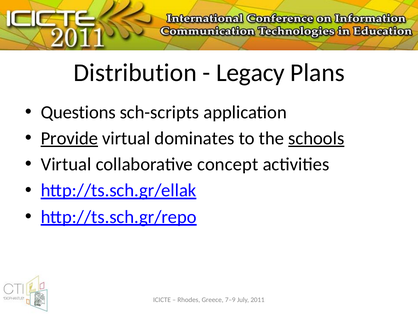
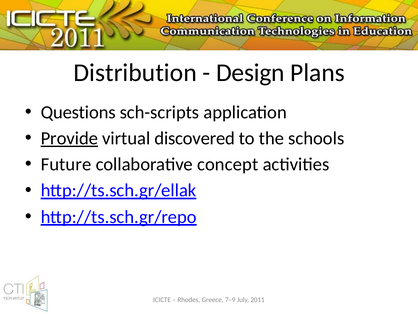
Legacy: Legacy -> Design (250, 73)
dominates: dominates -> discovered (195, 138)
schools underline: present -> none (316, 138)
Virtual: Virtual -> Future (66, 164)
